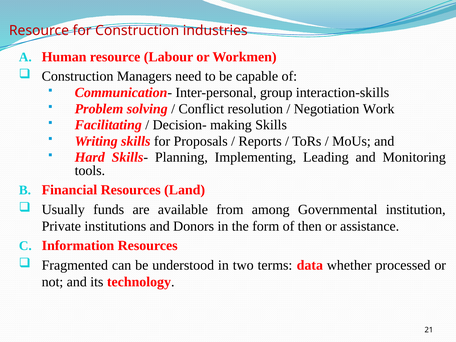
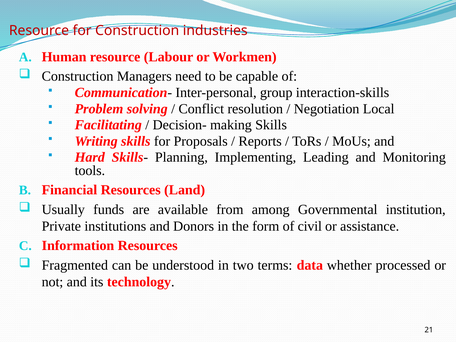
Work: Work -> Local (379, 109)
then: then -> civil (310, 226)
